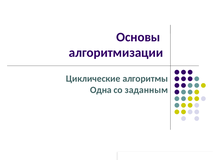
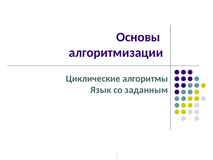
Одна: Одна -> Язык (101, 90)
